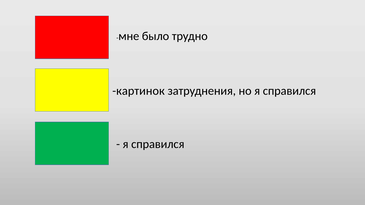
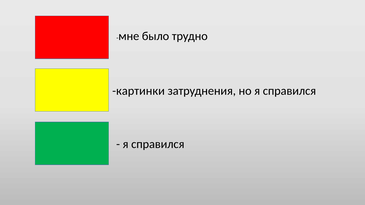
картинок: картинок -> картинки (139, 91)
